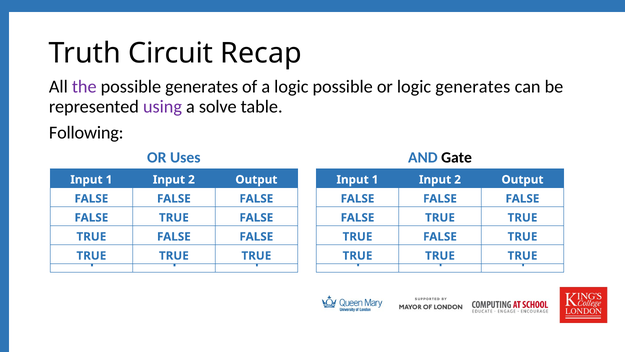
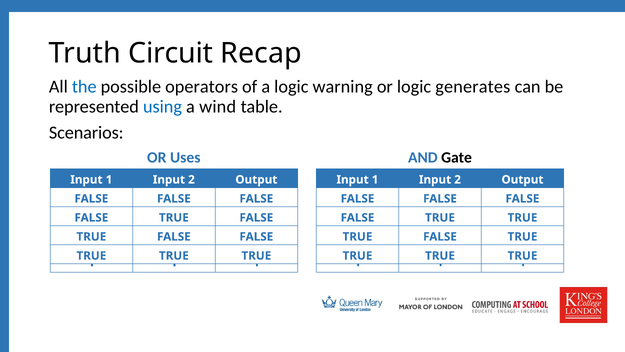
the colour: purple -> blue (84, 87)
possible generates: generates -> operators (202, 87)
logic possible: possible -> warning (343, 87)
using colour: purple -> blue (162, 106)
solve: solve -> wind (218, 106)
Following: Following -> Scenarios (86, 133)
